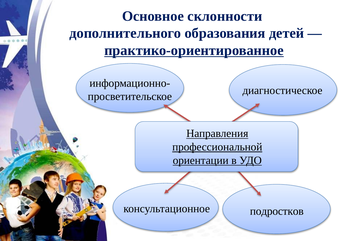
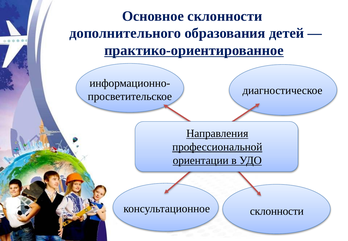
консультационное подростков: подростков -> склонности (277, 211)
